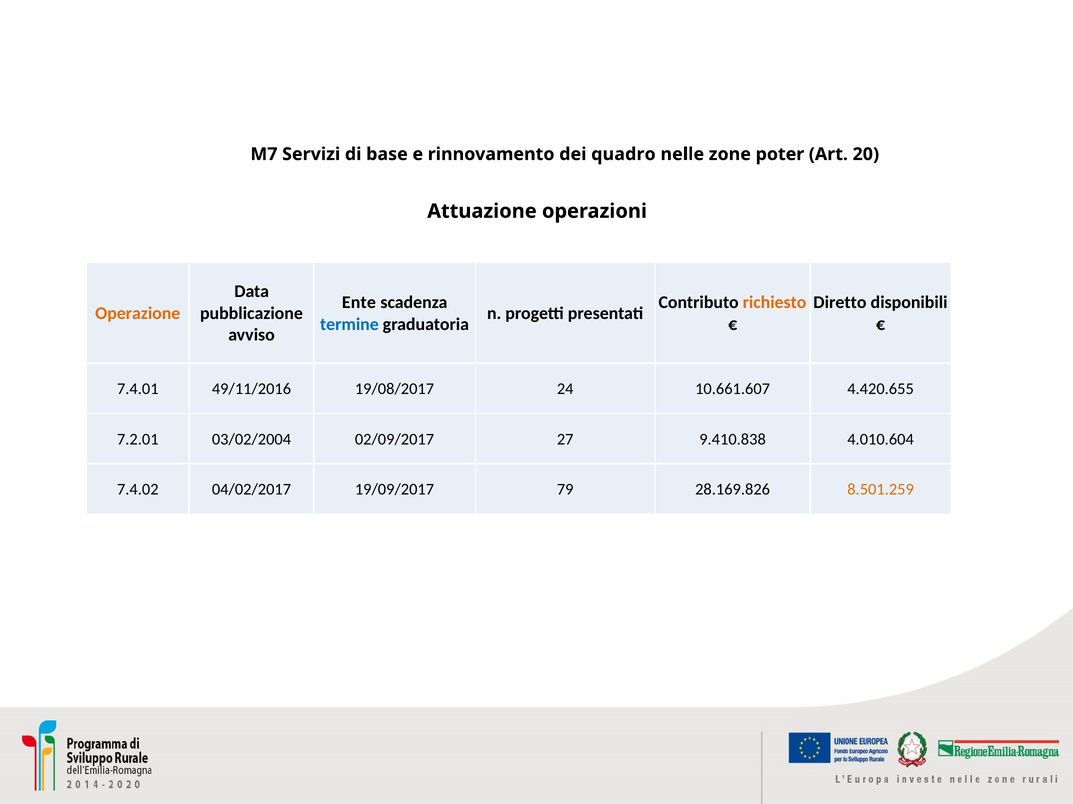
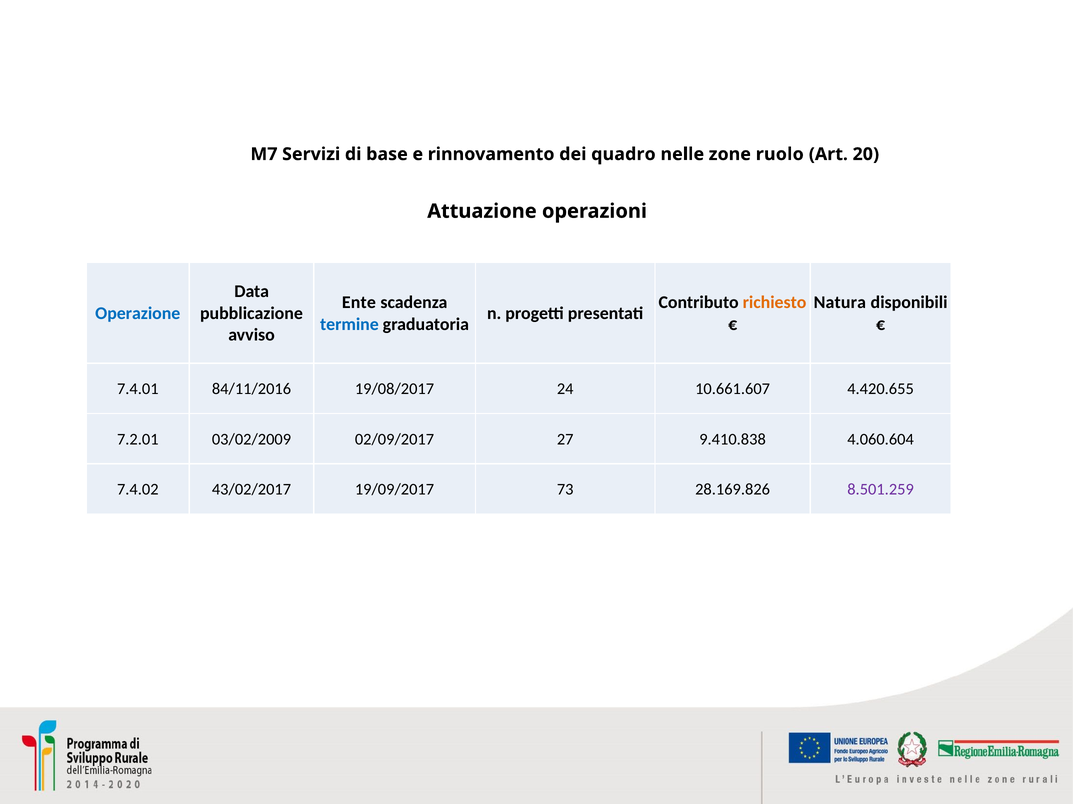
poter: poter -> ruolo (780, 154)
Diretto: Diretto -> Natura (840, 303)
Operazione colour: orange -> blue (138, 314)
49/11/2016: 49/11/2016 -> 84/11/2016 (251, 389)
03/02/2004: 03/02/2004 -> 03/02/2009 (251, 440)
4.010.604: 4.010.604 -> 4.060.604 (881, 440)
04/02/2017: 04/02/2017 -> 43/02/2017 (251, 490)
79: 79 -> 73 (565, 490)
8.501.259 colour: orange -> purple (881, 490)
